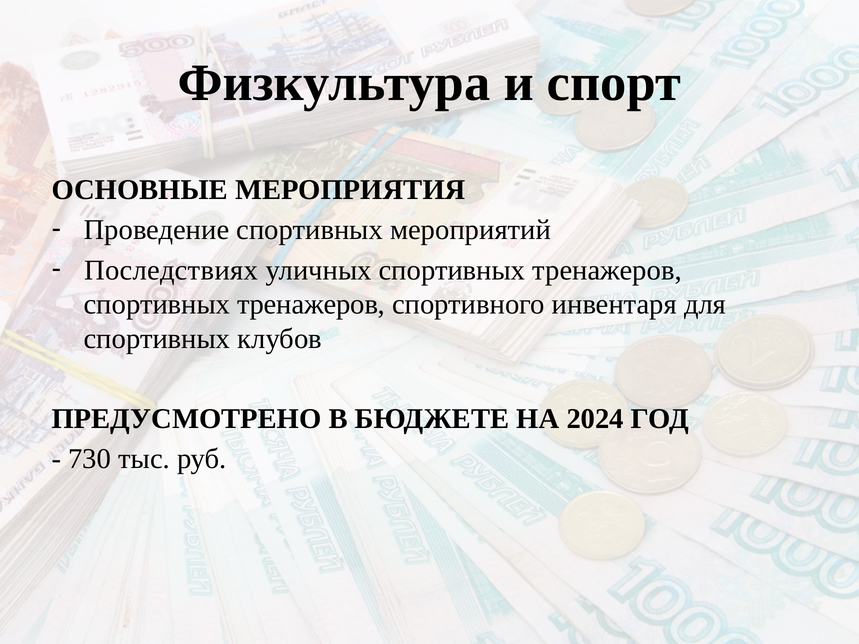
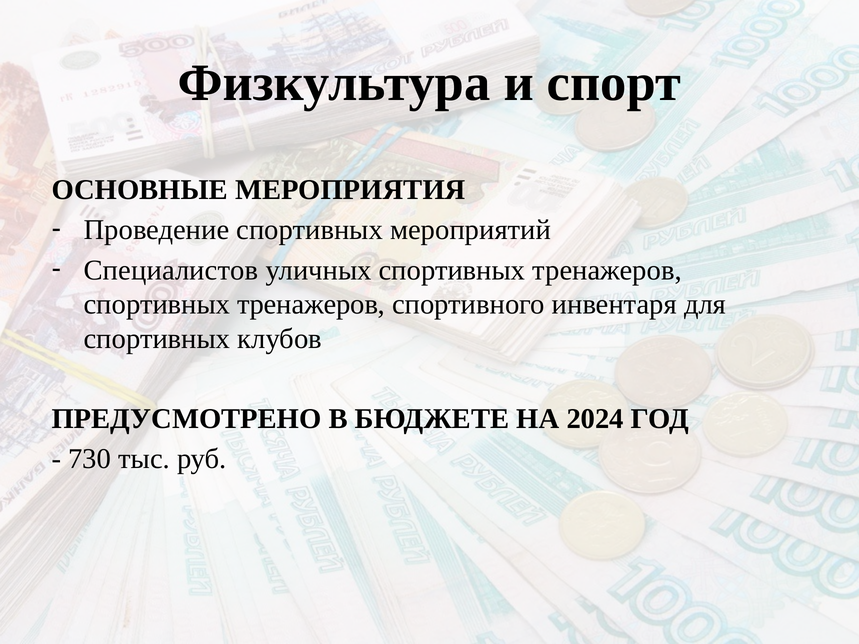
Последствиях: Последствиях -> Специалистов (171, 270)
